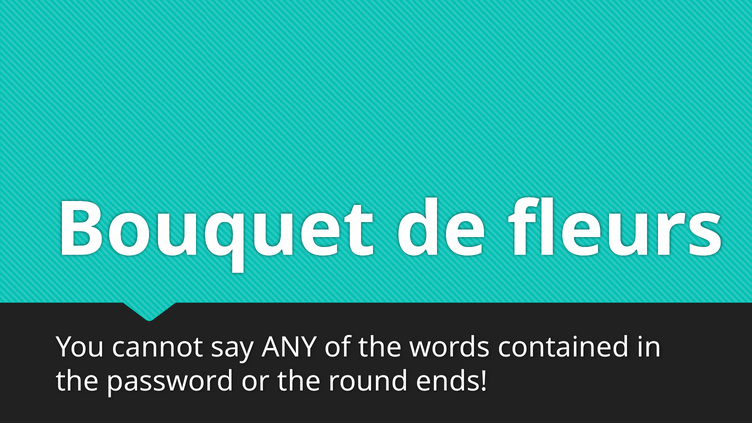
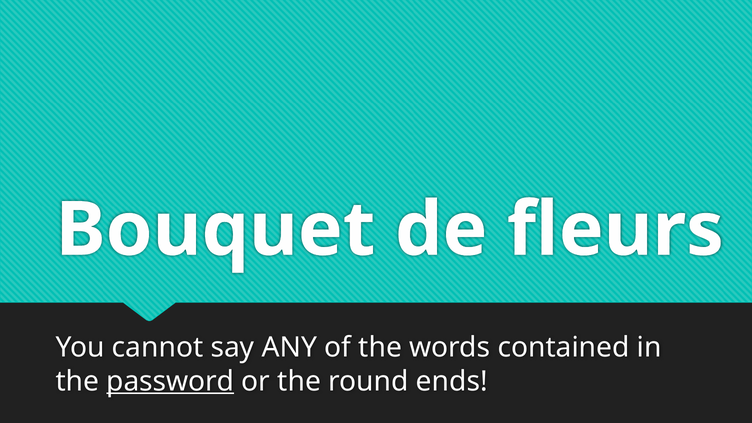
password underline: none -> present (170, 381)
